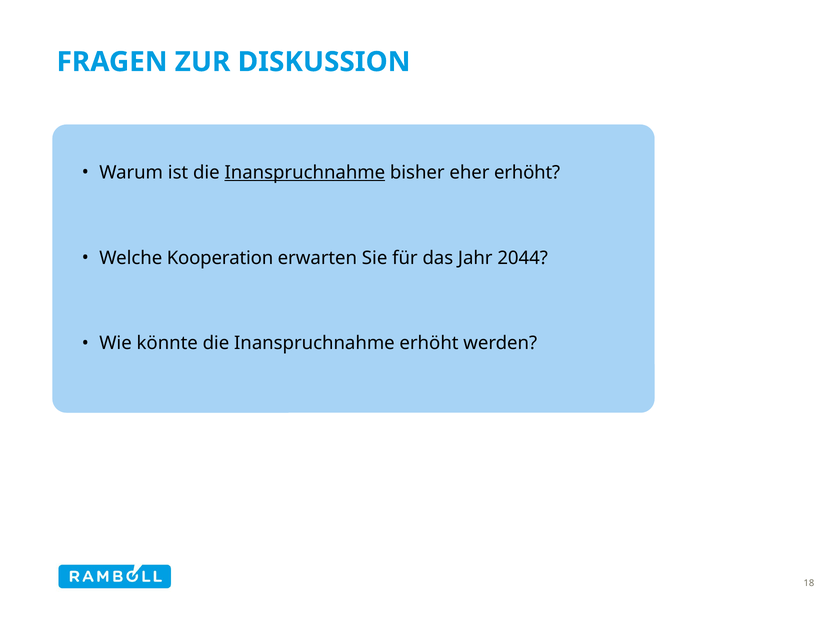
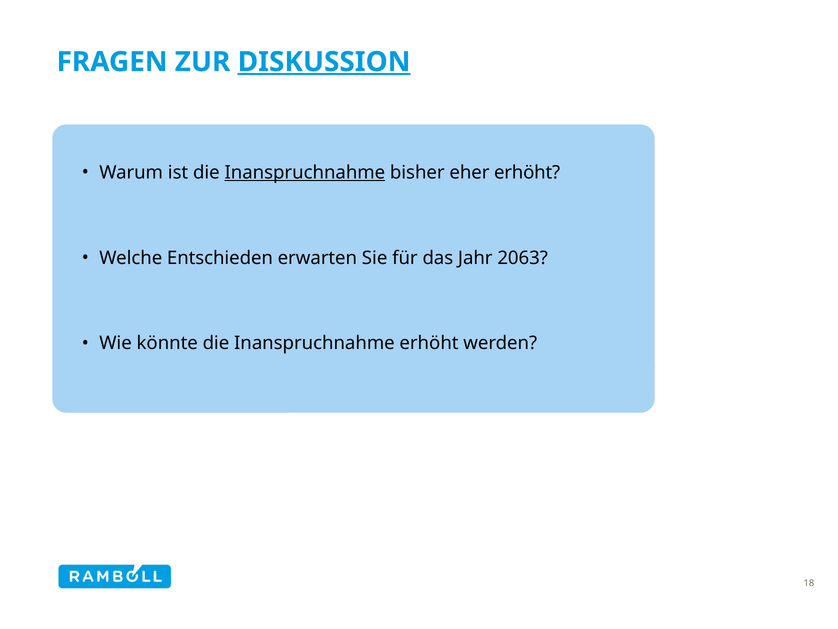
DISKUSSION underline: none -> present (324, 62)
Kooperation: Kooperation -> Entschieden (220, 258)
2044: 2044 -> 2063 (523, 258)
